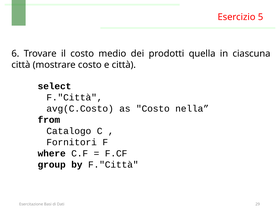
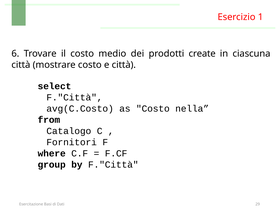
5: 5 -> 1 (261, 17)
quella: quella -> create (202, 54)
